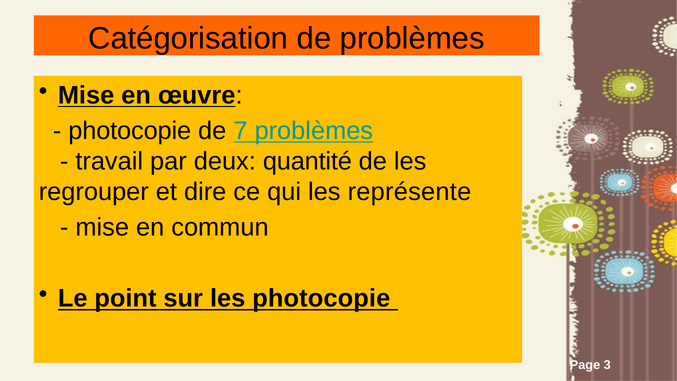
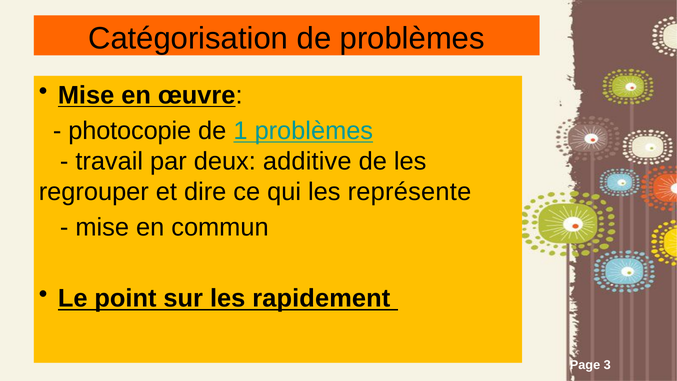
7: 7 -> 1 (241, 131)
quantité: quantité -> additive (307, 161)
les photocopie: photocopie -> rapidement (321, 298)
